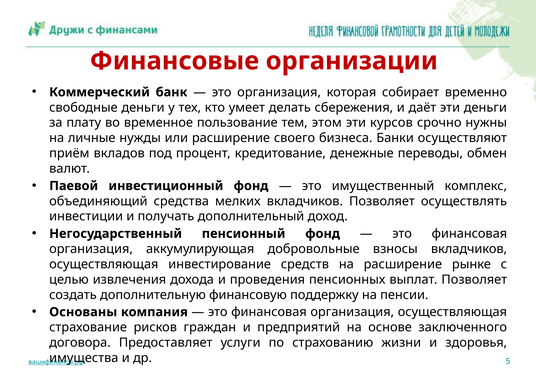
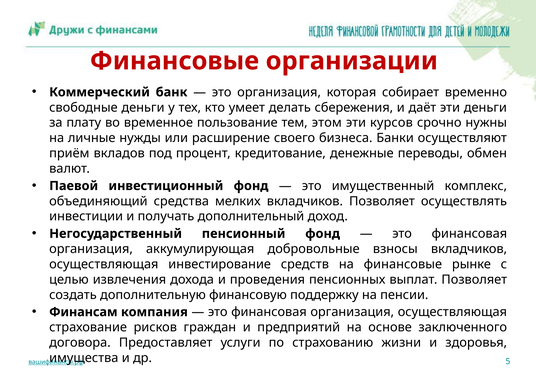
на расширение: расширение -> финансовые (403, 264)
Основаны: Основаны -> Финансам (83, 312)
